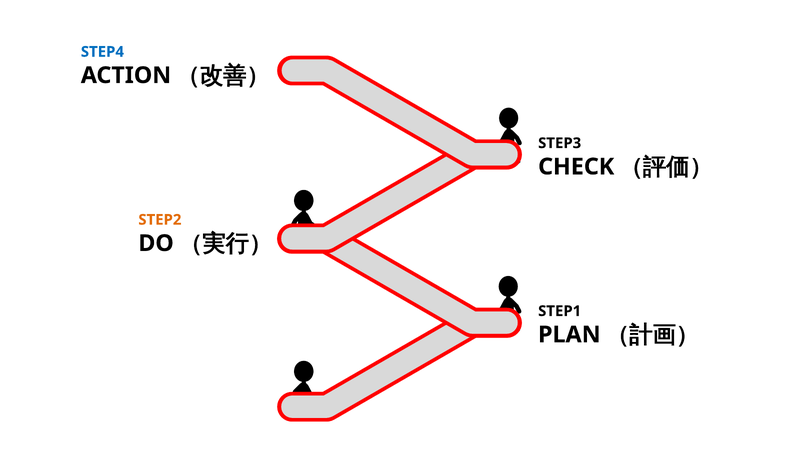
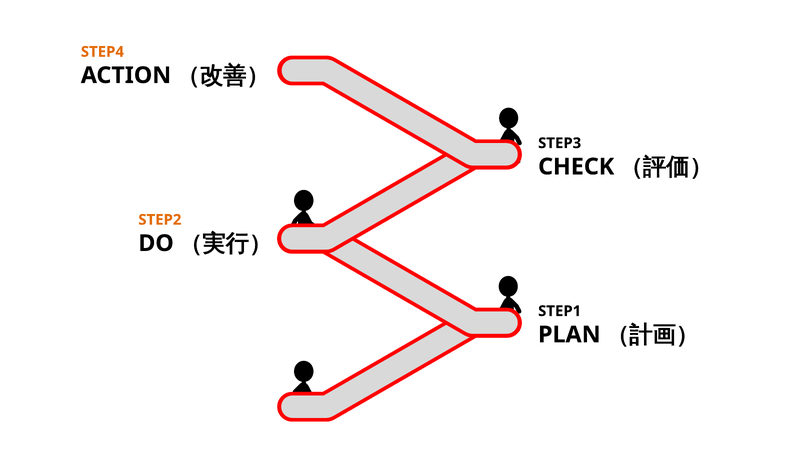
STEP4 colour: blue -> orange (102, 52)
